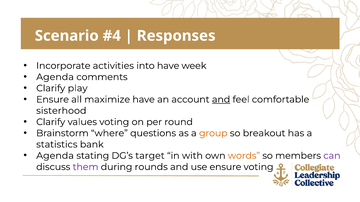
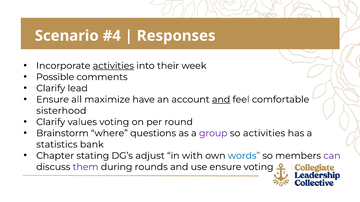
activities underline: none -> present (113, 66)
into have: have -> their (168, 66)
Agenda: Agenda -> Possible (55, 77)
play: play -> lead (78, 88)
group colour: orange -> purple (213, 134)
so breakout: breakout -> activities (264, 134)
Agenda: Agenda -> Chapter (55, 156)
target: target -> adjust (150, 156)
words colour: orange -> blue (244, 156)
